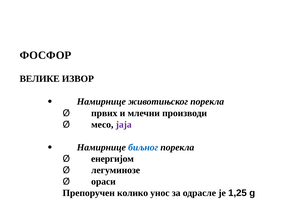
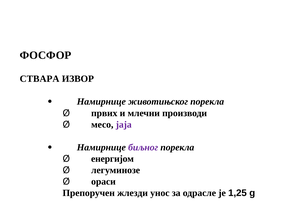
ВЕЛИКЕ: ВЕЛИКЕ -> СТВАРА (40, 79)
биљног colour: blue -> purple (143, 148)
колико: колико -> жлезди (133, 193)
